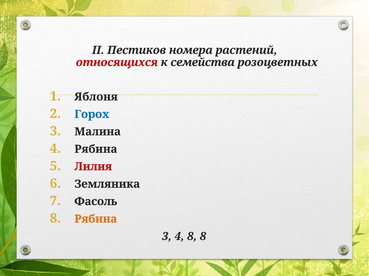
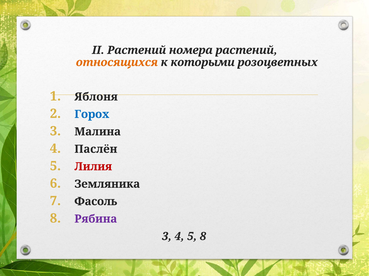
II Пестиков: Пестиков -> Растений (137, 50)
относящихся colour: red -> orange (117, 62)
семейства: семейства -> которыми (203, 62)
4 Рябина: Рябина -> Паслён (96, 150)
Рябина colour: orange -> purple (96, 219)
4 8: 8 -> 5 (192, 237)
